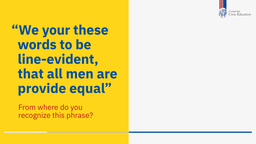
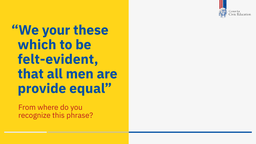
words: words -> which (37, 45)
line-evident: line-evident -> felt-evident (58, 59)
